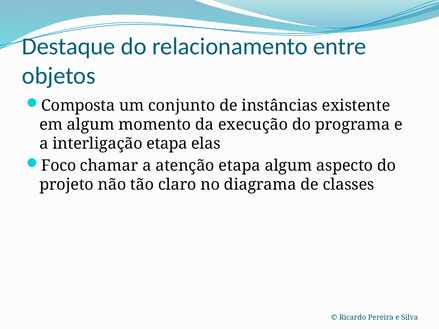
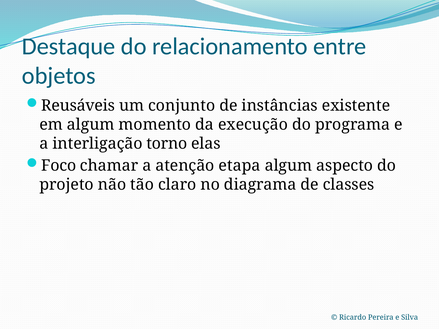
Composta: Composta -> Reusáveis (78, 106)
interligação etapa: etapa -> torno (167, 144)
